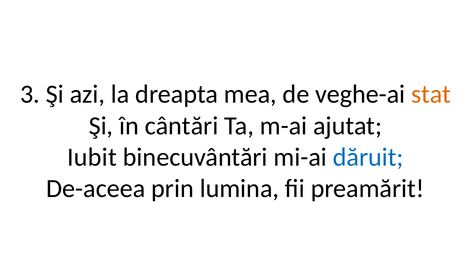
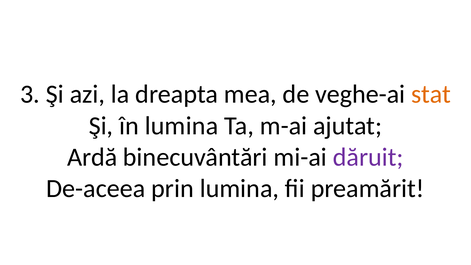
în cântări: cântări -> lumina (181, 126)
Iubit: Iubit -> Ardă (92, 157)
dăruit colour: blue -> purple (368, 157)
